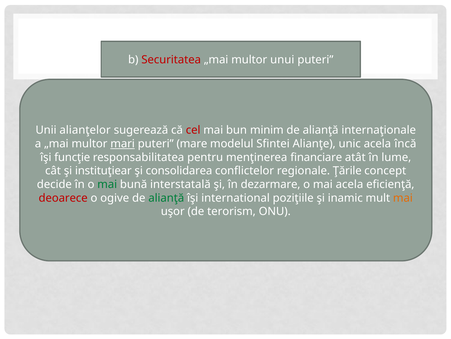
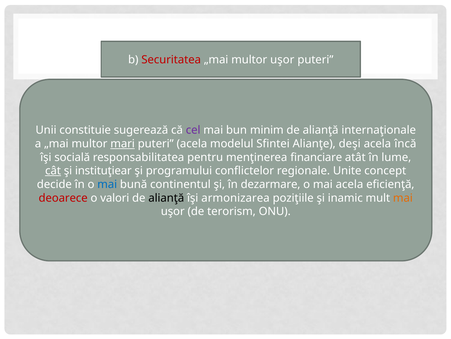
multor unui: unui -> uşor (282, 60)
alianţelor: alianţelor -> constituie (85, 130)
cel colour: red -> purple (193, 130)
puteri mare: mare -> acela (192, 143)
unic: unic -> deşi (350, 143)
funcţie: funcţie -> socială (72, 157)
cât underline: none -> present (53, 170)
consolidarea: consolidarea -> programului (179, 170)
Ţările: Ţările -> Unite (347, 170)
mai colour: green -> blue (107, 184)
interstatală: interstatală -> continentul (180, 184)
ogive: ogive -> valori (115, 198)
alianţă colour: green -> black (166, 198)
international: international -> armonizarea (235, 198)
